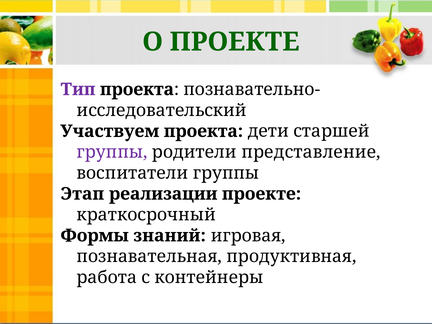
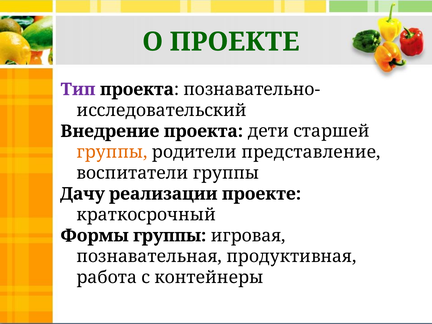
Участвуем: Участвуем -> Внедрение (110, 131)
группы colour: purple -> orange (112, 152)
Этап: Этап -> Дачу (83, 194)
Формы знаний: знаний -> группы (170, 236)
